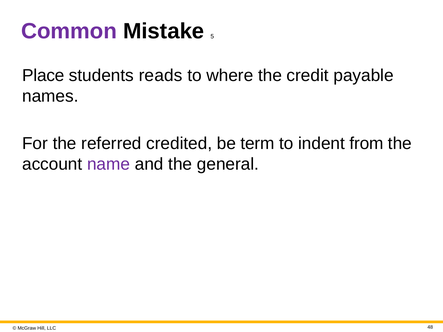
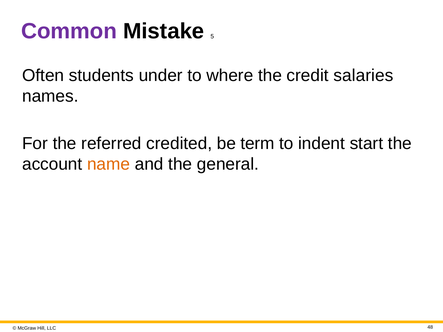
Place: Place -> Often (43, 76)
reads: reads -> under (161, 76)
payable: payable -> salaries (363, 76)
from: from -> start (366, 143)
name colour: purple -> orange (109, 164)
